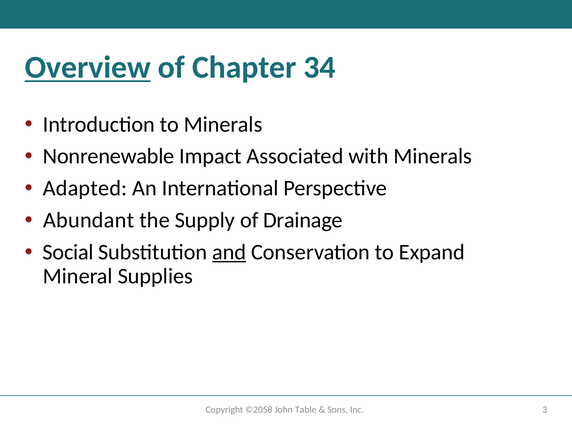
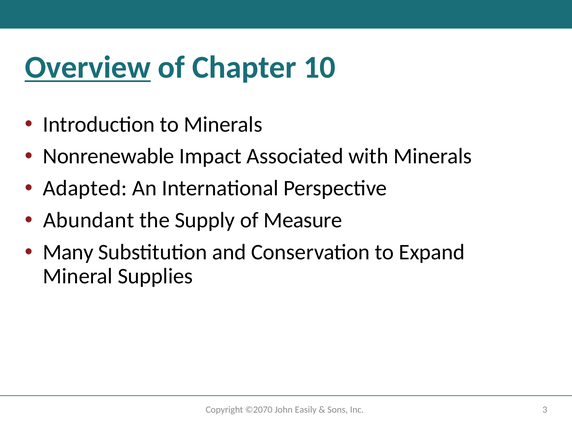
34: 34 -> 10 (320, 67)
Drainage: Drainage -> Measure (303, 220)
Social: Social -> Many (68, 252)
and underline: present -> none (229, 252)
©2058: ©2058 -> ©2070 (259, 410)
Table: Table -> Easily (306, 410)
